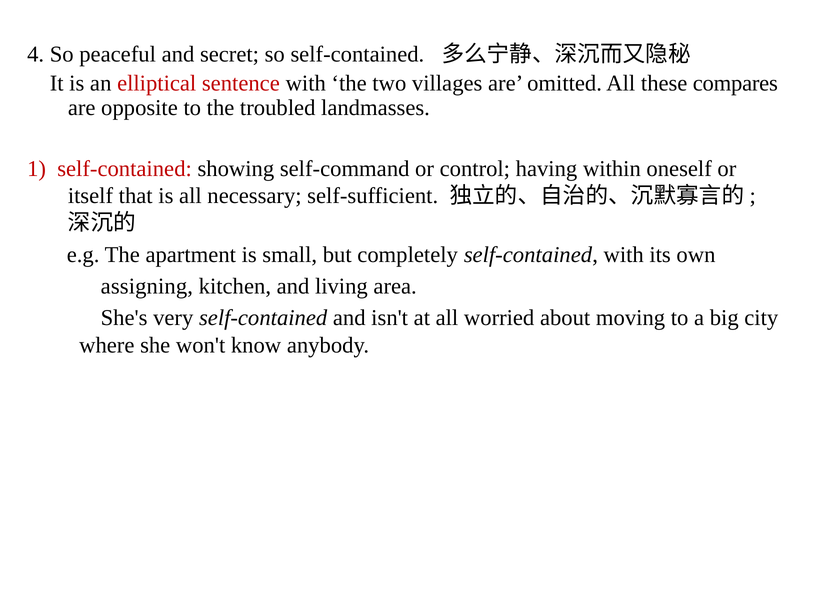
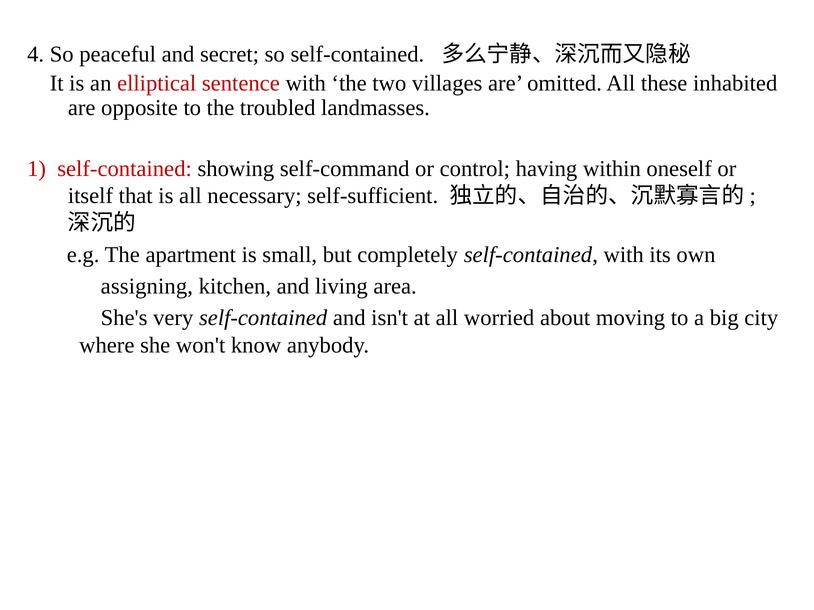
compares: compares -> inhabited (735, 83)
